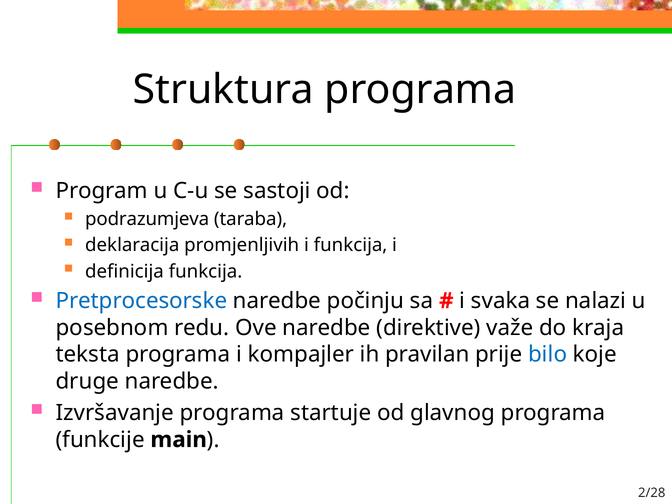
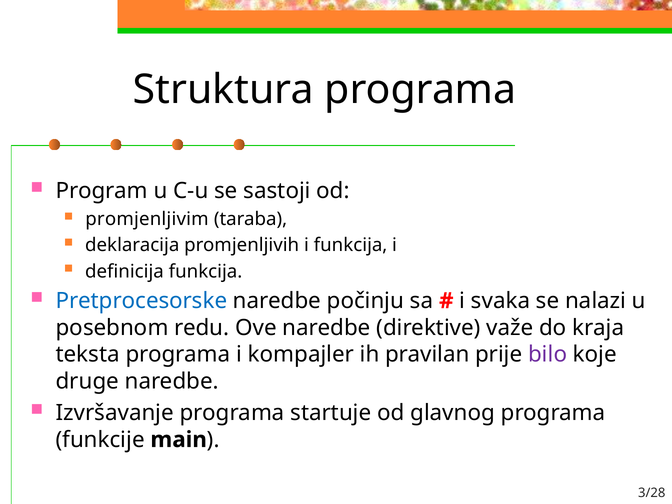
podrazumjeva: podrazumjeva -> promjenljivim (147, 219)
bilo colour: blue -> purple (548, 355)
2/28: 2/28 -> 3/28 (652, 493)
